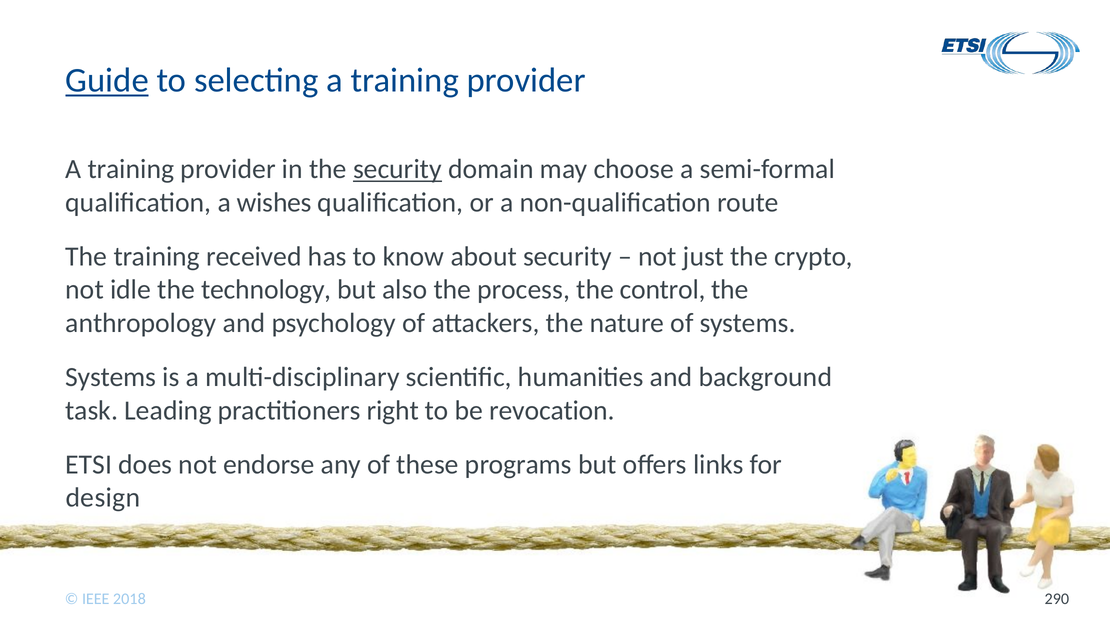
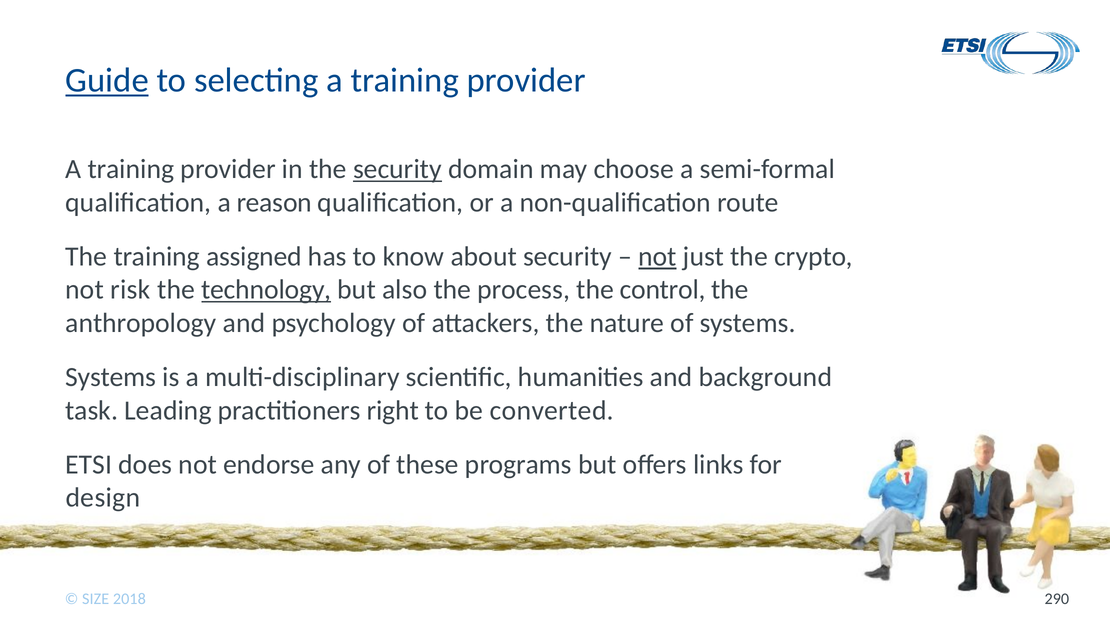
wishes: wishes -> reason (274, 203)
received: received -> assigned (254, 257)
not underline: none -> present (657, 257)
idle: idle -> risk (130, 290)
technology underline: none -> present (266, 290)
revocation: revocation -> converted (552, 411)
IEEE: IEEE -> SIZE (96, 599)
